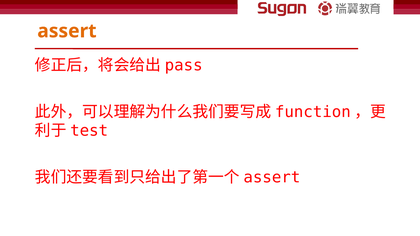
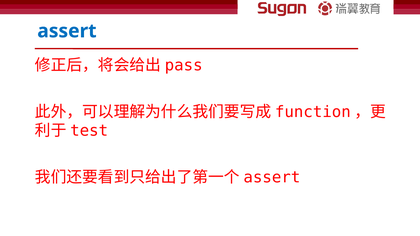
assert colour: orange -> blue (67, 31)
